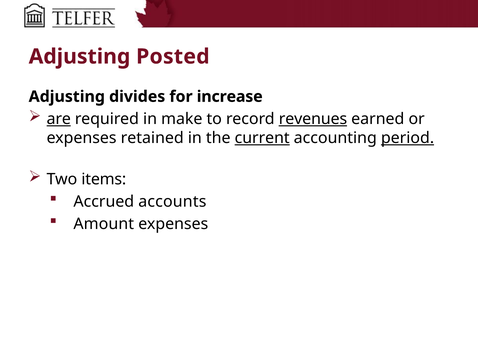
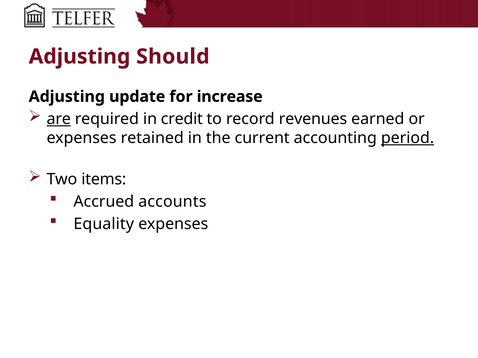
Posted: Posted -> Should (173, 57)
divides: divides -> update (137, 97)
make: make -> credit (182, 119)
revenues underline: present -> none (313, 119)
current underline: present -> none (262, 138)
Amount: Amount -> Equality (104, 224)
